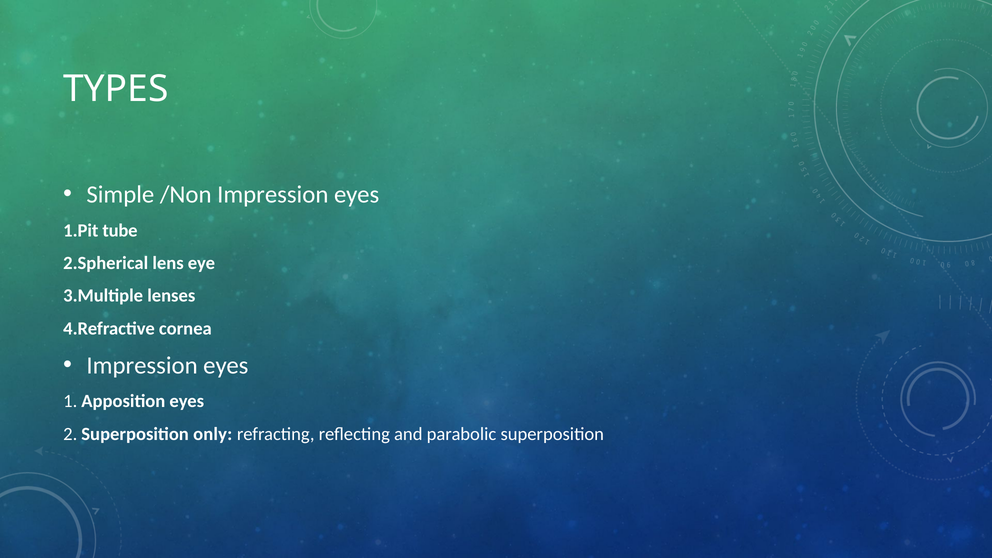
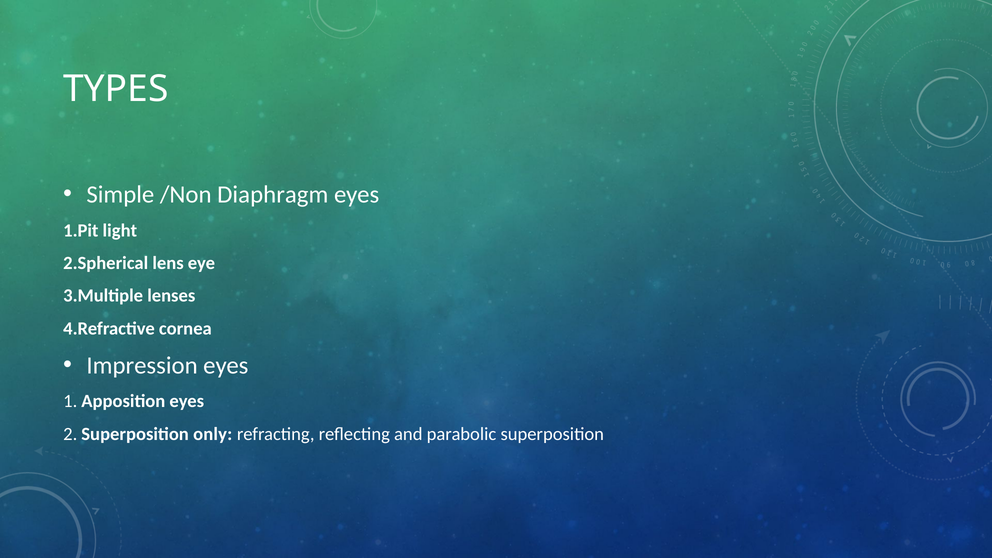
/Non Impression: Impression -> Diaphragm (273, 195)
tube: tube -> light (120, 231)
